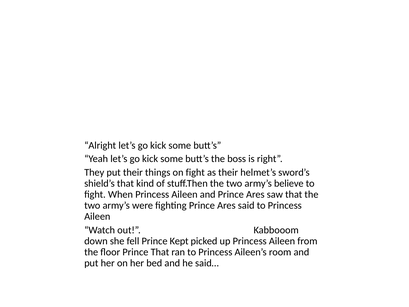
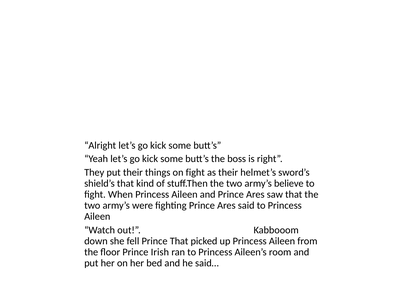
Prince Kept: Kept -> That (179, 241)
Prince That: That -> Irish (160, 252)
